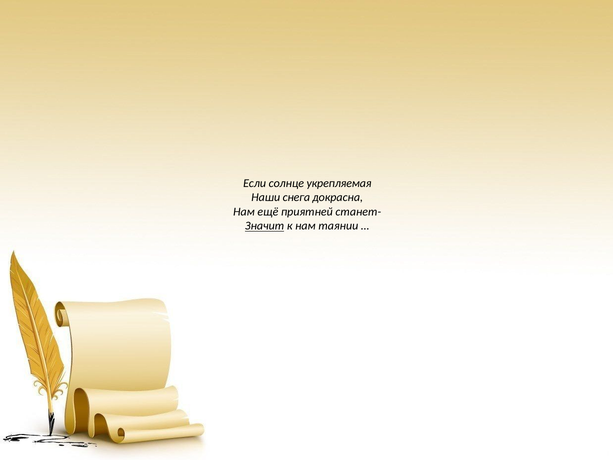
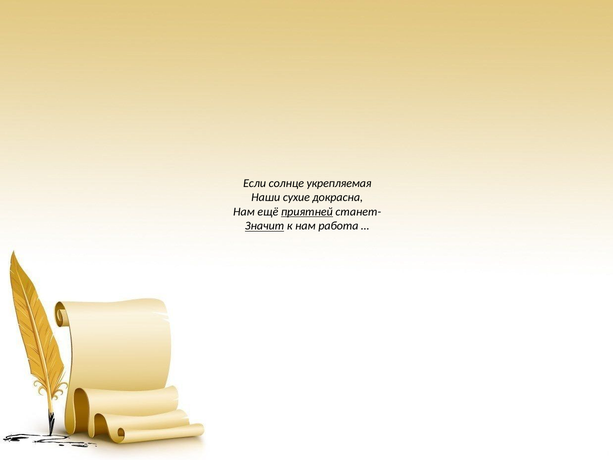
снега: снега -> сухие (296, 197)
приятней underline: none -> present (307, 212)
таянии: таянии -> работа (338, 226)
